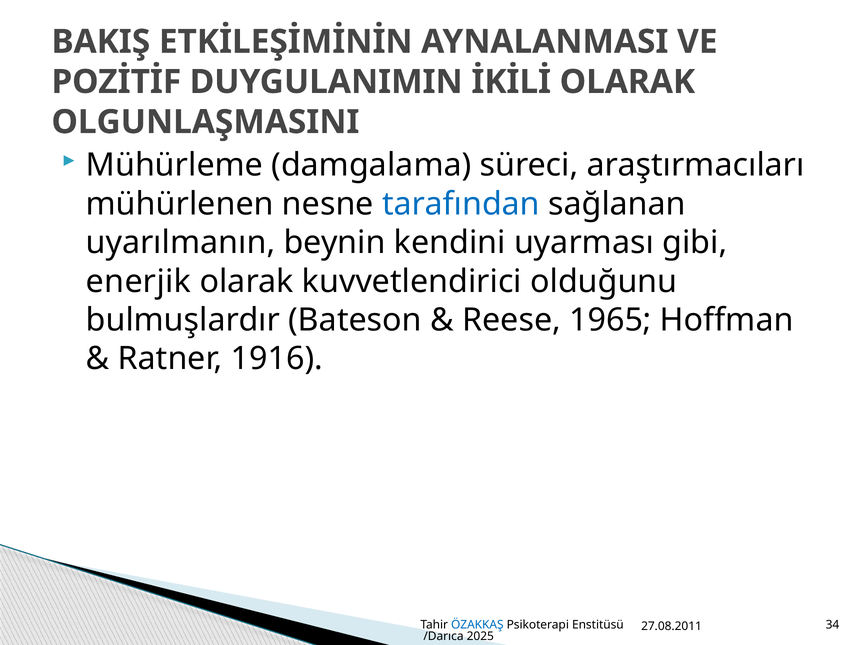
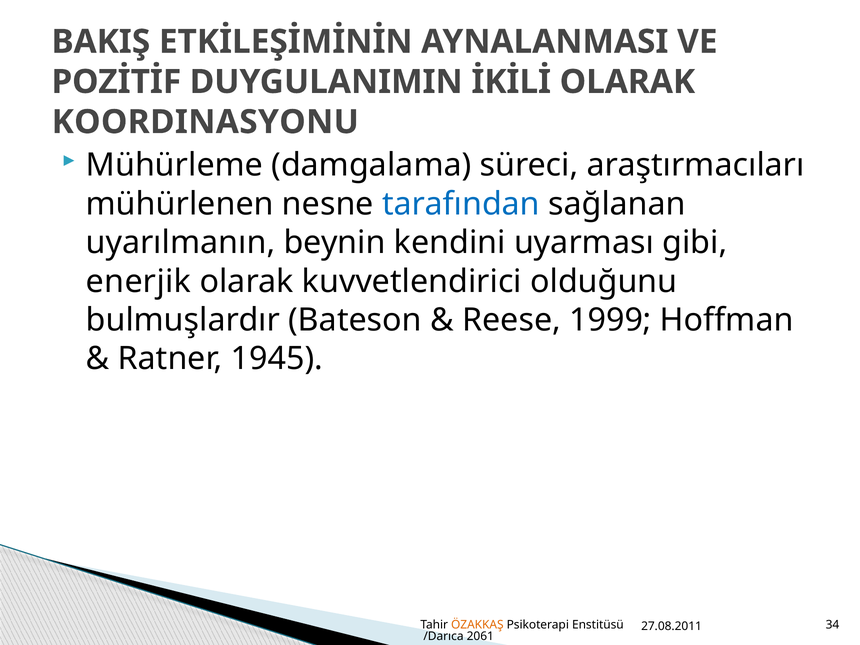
OLGUNLAŞMASINI: OLGUNLAŞMASINI -> KOORDINASYONU (205, 122)
1965: 1965 -> 1999 (610, 320)
1916: 1916 -> 1945 (277, 359)
ÖZAKKAŞ colour: blue -> orange (477, 625)
2025: 2025 -> 2061 (480, 637)
